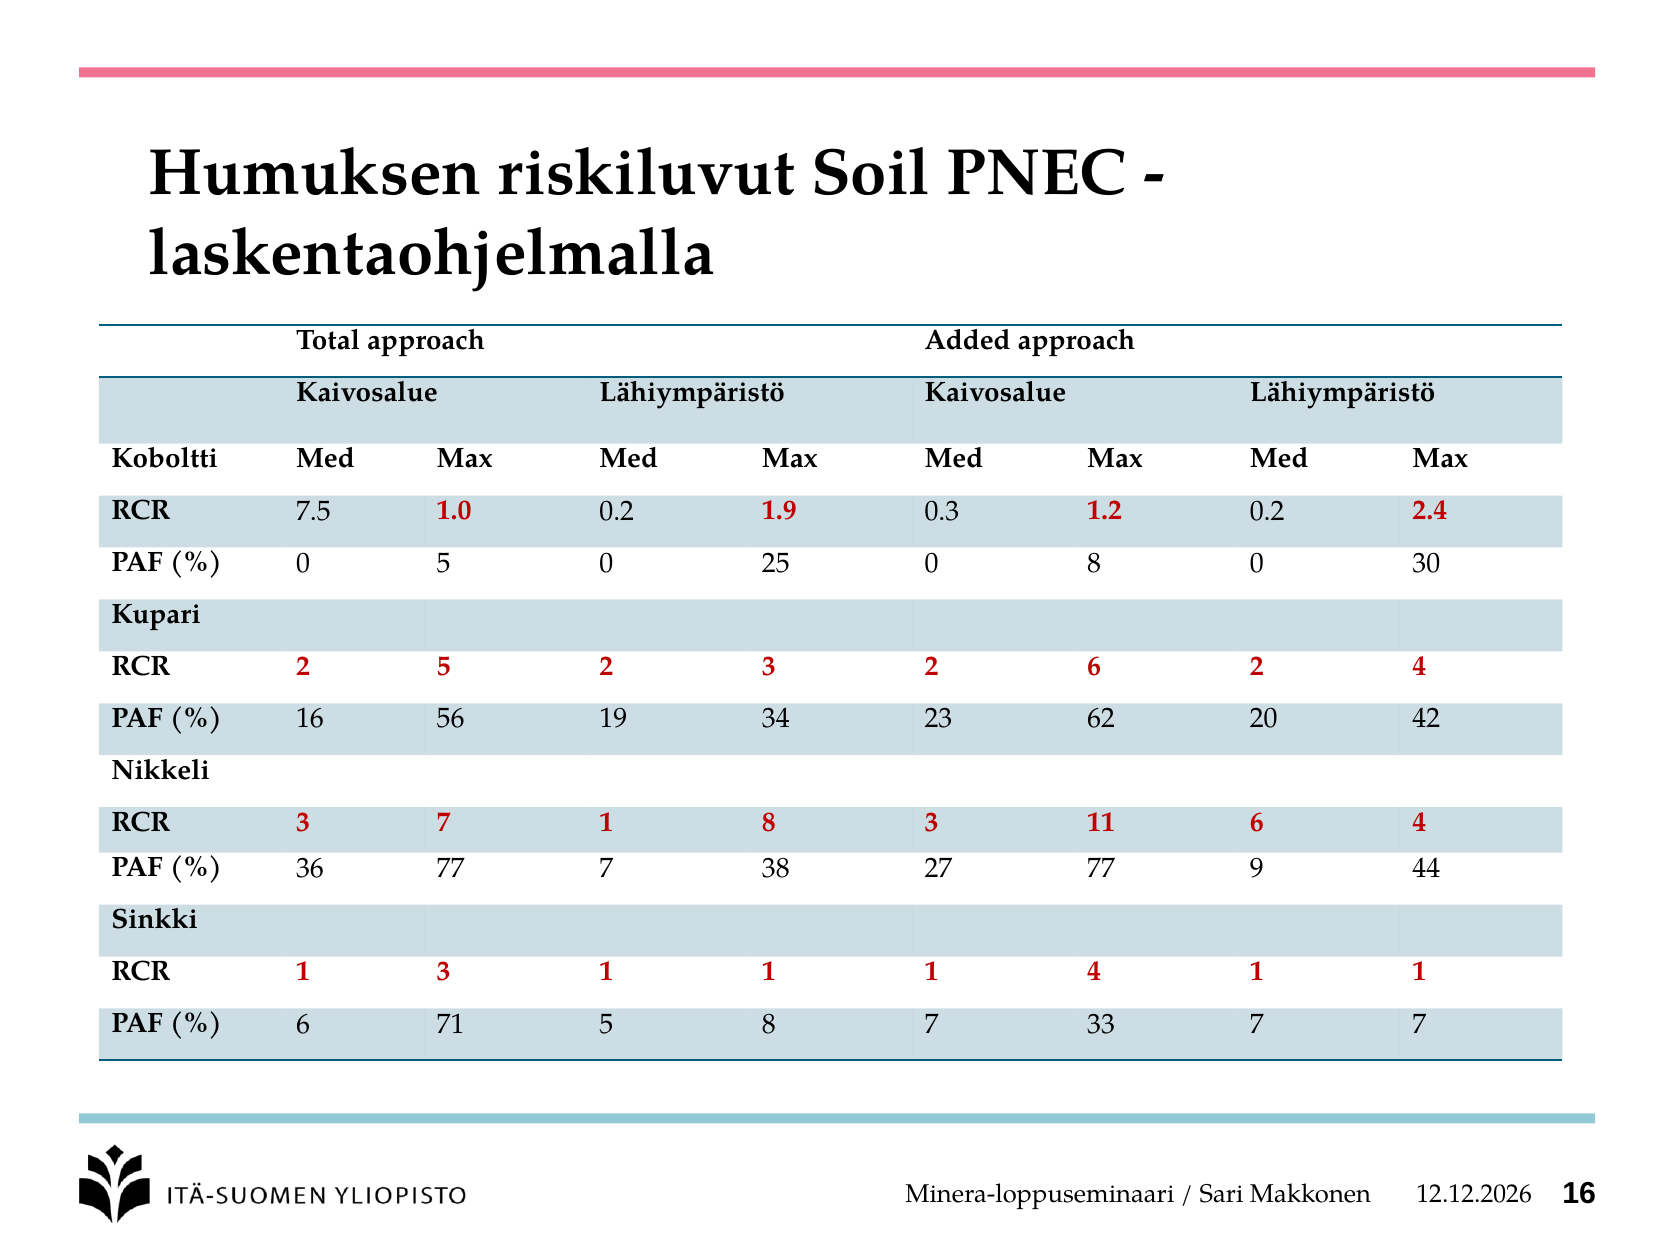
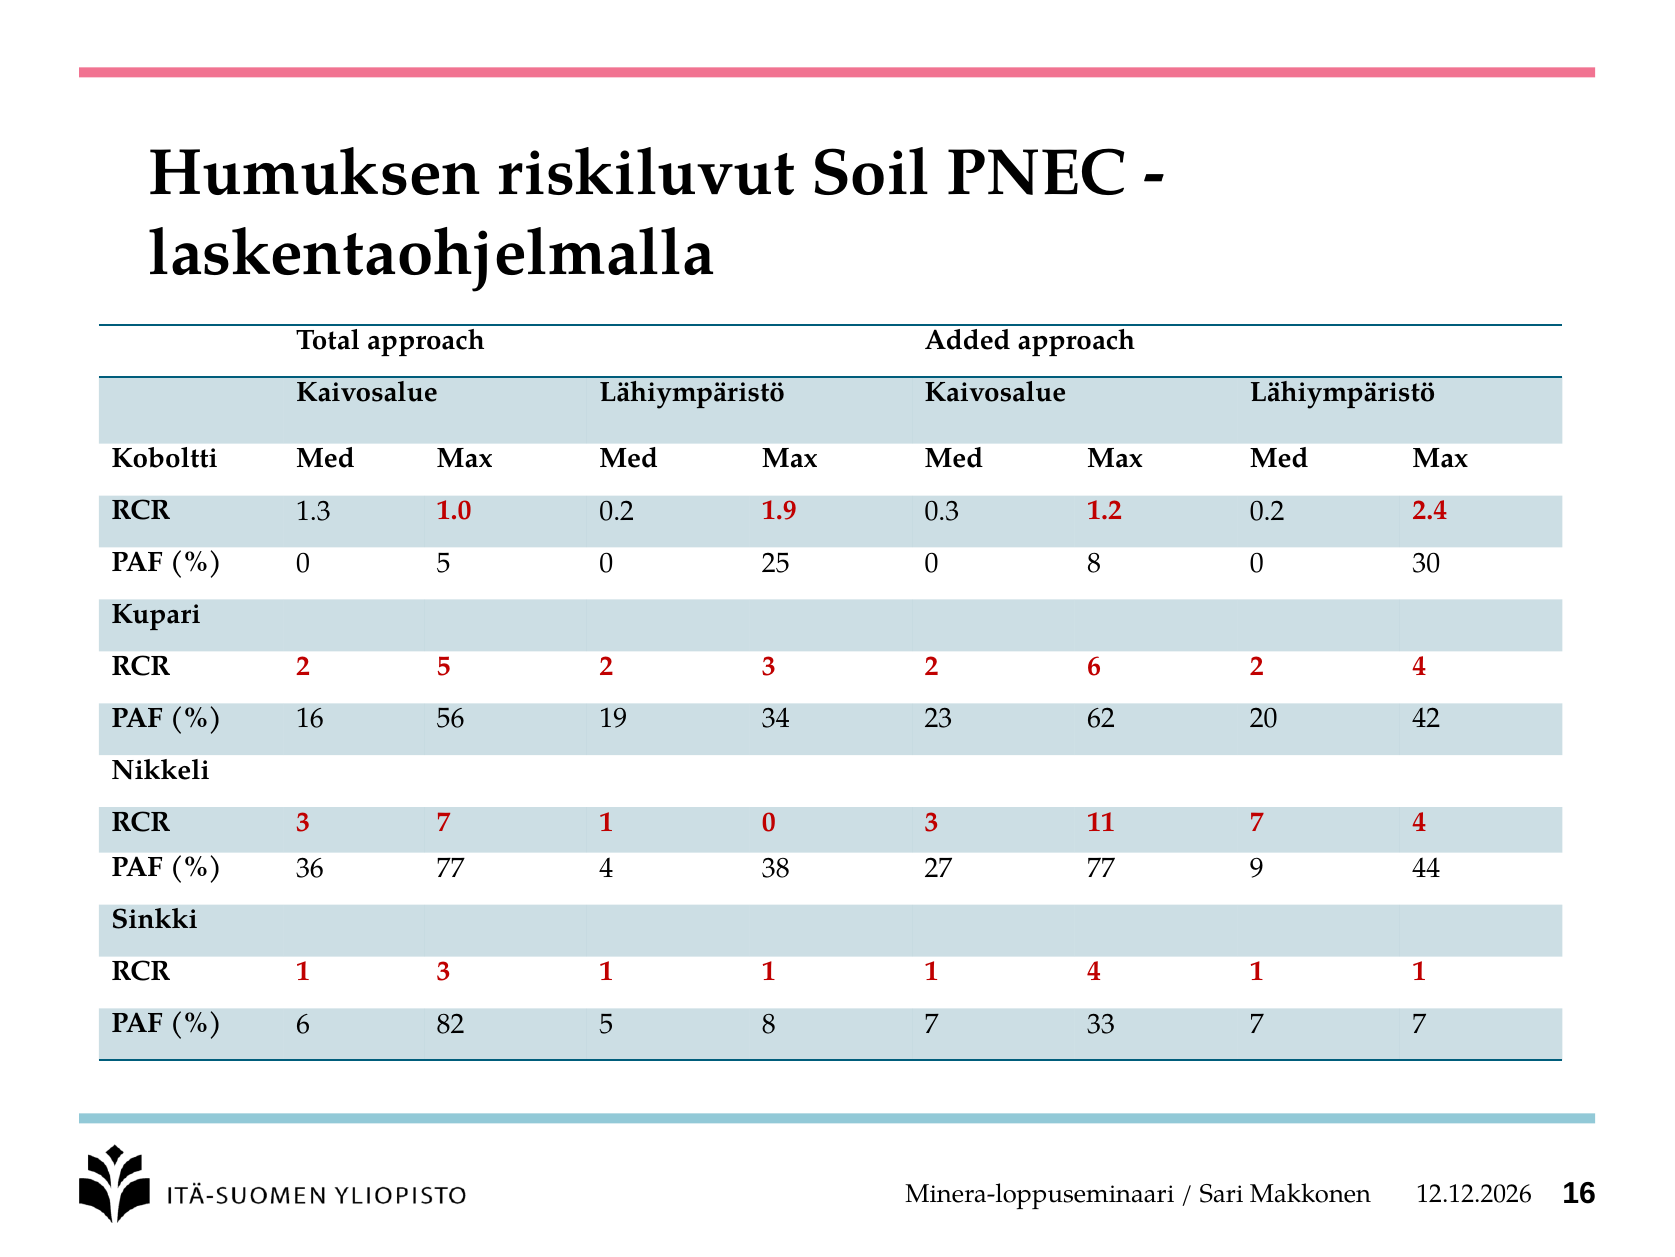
7.5: 7.5 -> 1.3 (313, 511)
1 8: 8 -> 0 (769, 822)
11 6: 6 -> 7 (1257, 822)
77 7: 7 -> 4 (606, 868)
71: 71 -> 82 (451, 1023)
